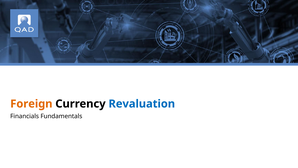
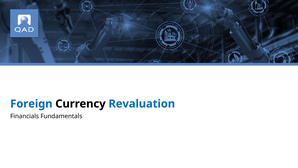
Foreign colour: orange -> blue (31, 104)
